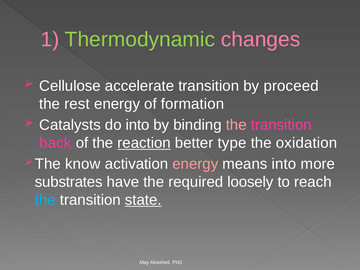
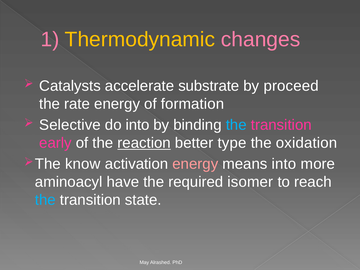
Thermodynamic colour: light green -> yellow (140, 40)
Cellulose: Cellulose -> Catalysts (70, 86)
accelerate transition: transition -> substrate (209, 86)
rest: rest -> rate (77, 104)
Catalysts: Catalysts -> Selective (70, 125)
the colour: pink -> light blue (236, 125)
back: back -> early (55, 143)
substrates: substrates -> aminoacyl (69, 182)
loosely: loosely -> isomer (250, 182)
state underline: present -> none (143, 200)
